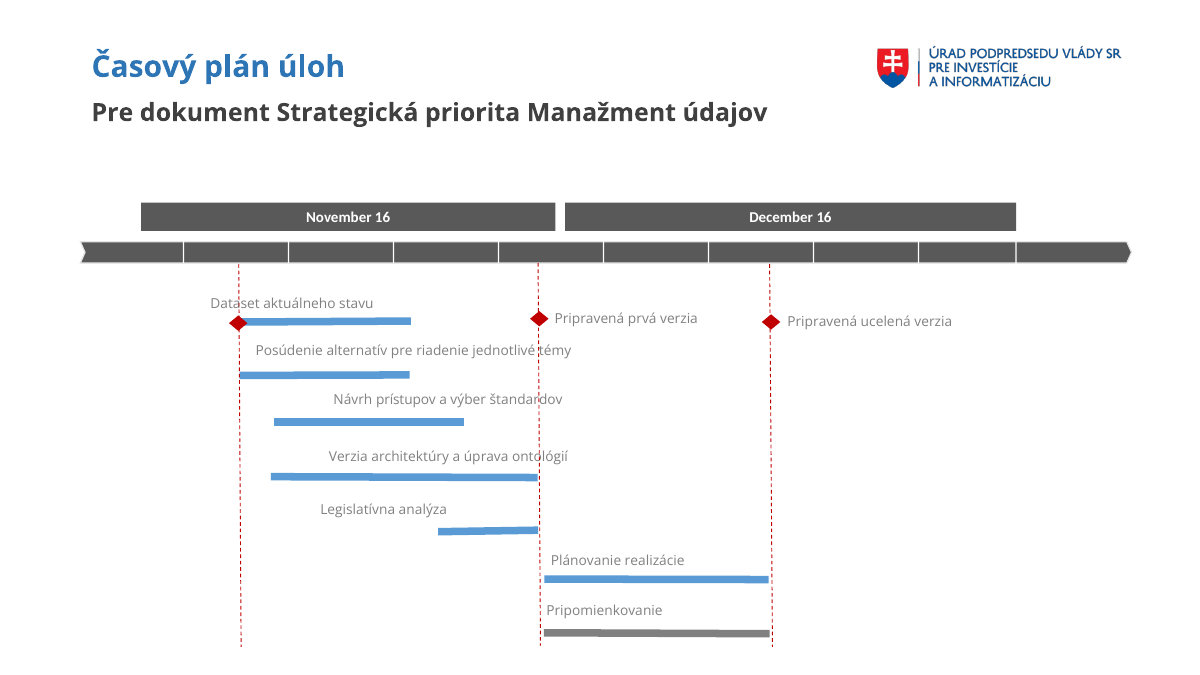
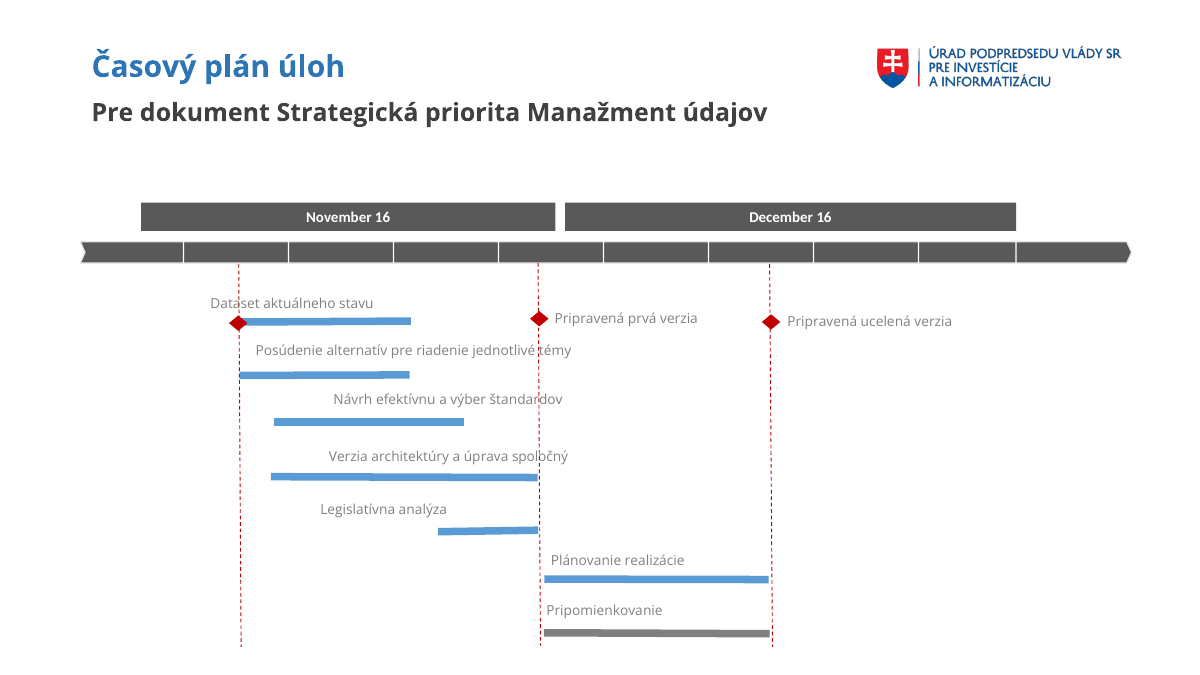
prístupov: prístupov -> efektívnu (406, 400)
ontológií: ontológií -> spoločný (540, 457)
